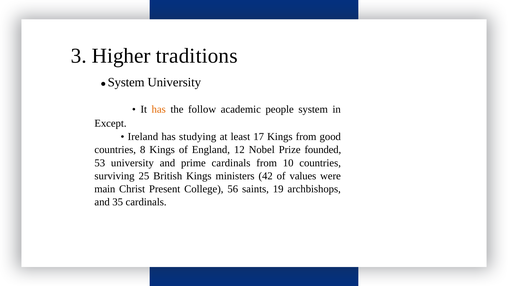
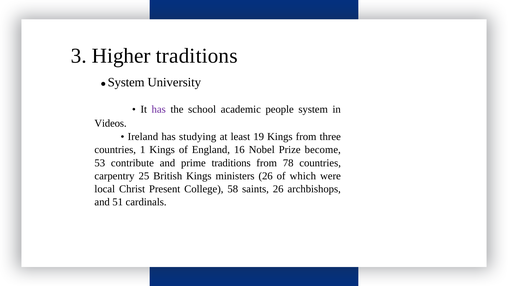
has colour: orange -> purple (159, 109)
follow: follow -> school (202, 109)
Except: Except -> Videos (111, 123)
17: 17 -> 19 (259, 137)
good: good -> three (330, 137)
8: 8 -> 1 (143, 150)
12: 12 -> 16 (239, 150)
founded: founded -> become (323, 150)
53 university: university -> contribute (132, 163)
prime cardinals: cardinals -> traditions (231, 163)
10: 10 -> 78 (288, 163)
surviving: surviving -> carpentry (115, 176)
ministers 42: 42 -> 26 (266, 176)
values: values -> which (303, 176)
main: main -> local (105, 189)
56: 56 -> 58 (233, 189)
saints 19: 19 -> 26 (278, 189)
35: 35 -> 51 (118, 202)
